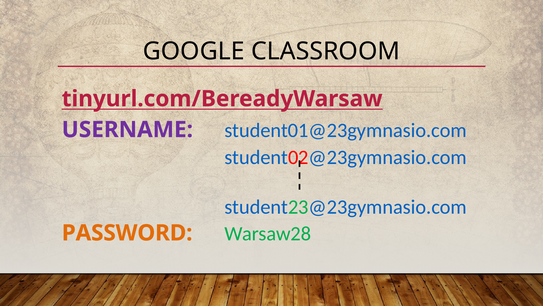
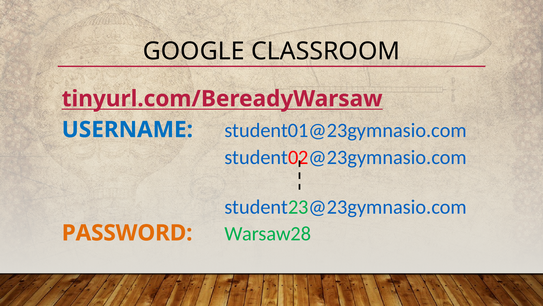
USERNAME colour: purple -> blue (127, 129)
